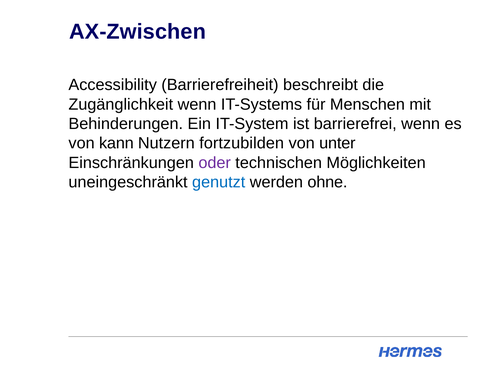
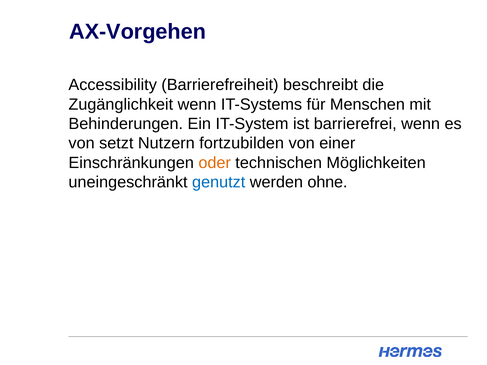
AX-Zwischen: AX-Zwischen -> AX-Vorgehen (138, 32)
kann: kann -> setzt (116, 143)
unter: unter -> einer (337, 143)
oder colour: purple -> orange (215, 163)
